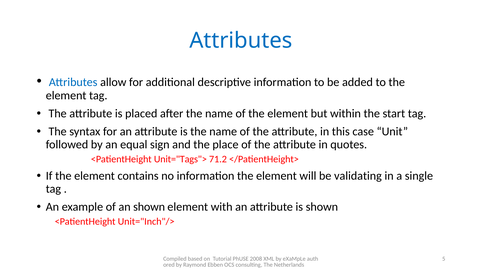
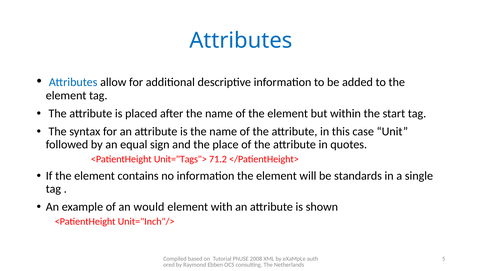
validating: validating -> standards (358, 176)
an shown: shown -> would (149, 207)
